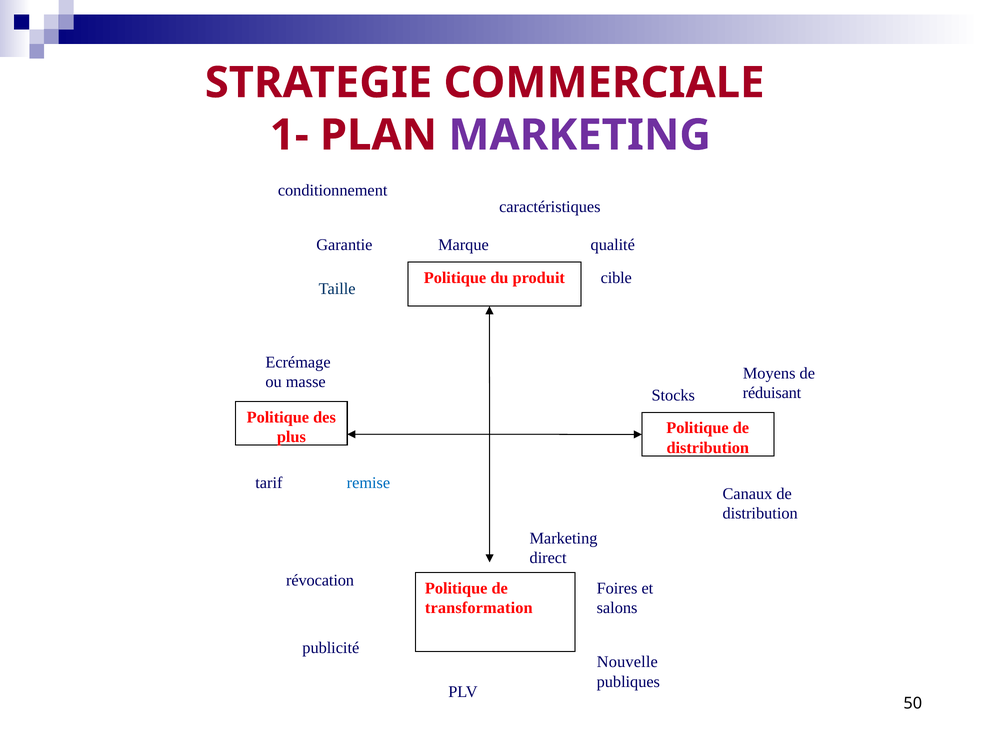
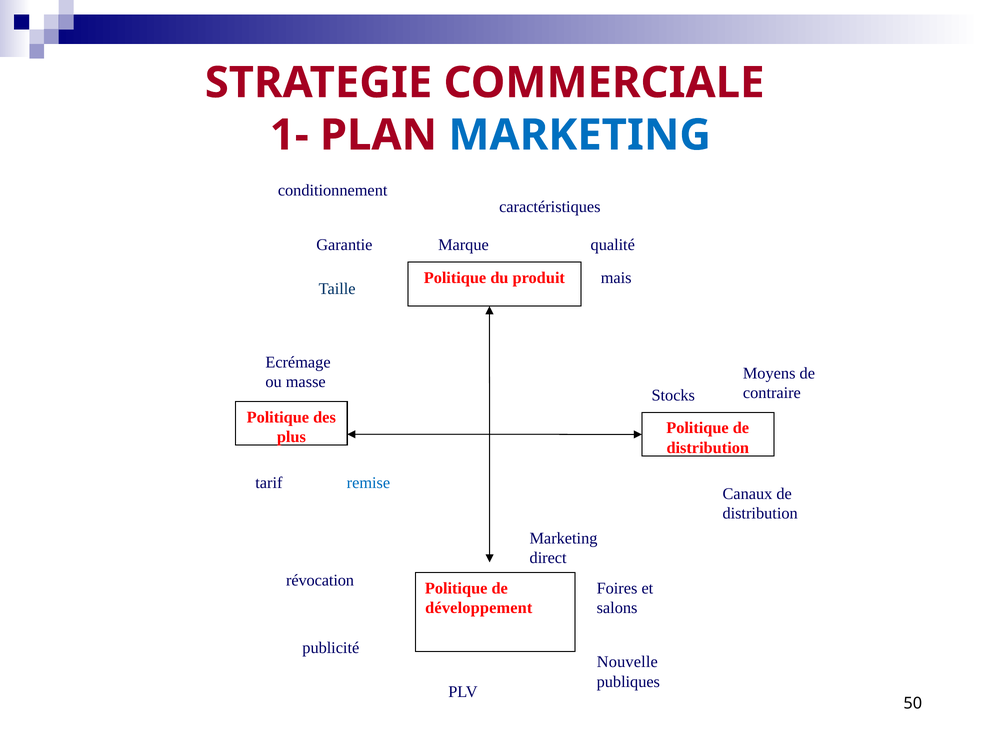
MARKETING colour: purple -> blue (580, 135)
cible: cible -> mais (616, 278)
réduisant: réduisant -> contraire (772, 393)
transformation: transformation -> développement (479, 608)
